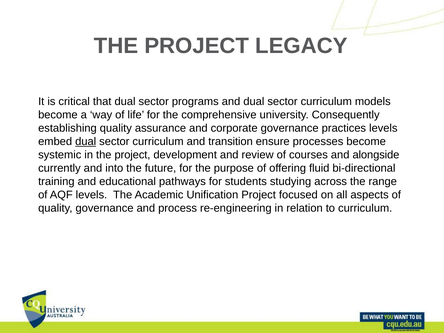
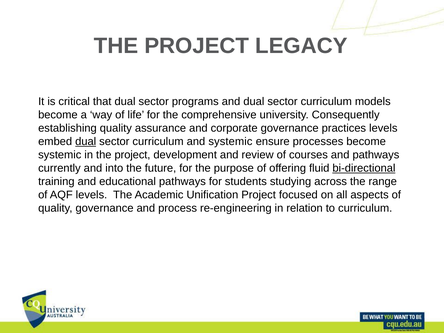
and transition: transition -> systemic (230, 142)
and alongside: alongside -> pathways (376, 155)
bi-directional underline: none -> present (364, 168)
